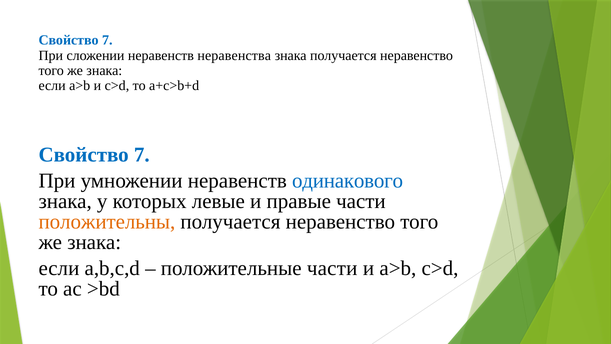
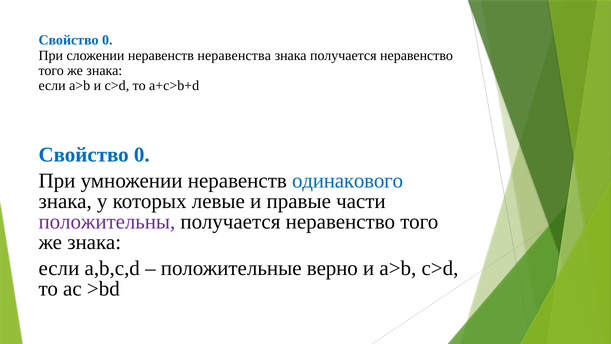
7: 7 -> 0 (107, 40)
7: 7 -> 0 (142, 155)
положительны colour: orange -> purple (107, 221)
положительные части: части -> верно (332, 268)
